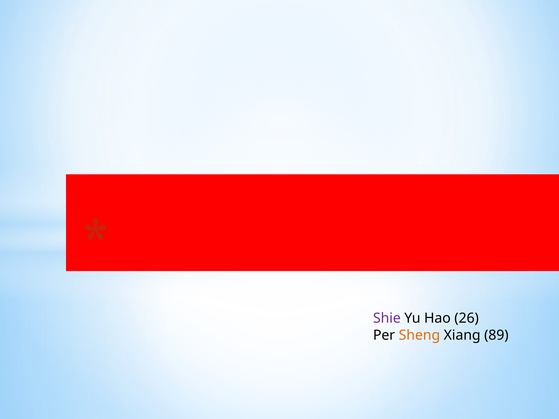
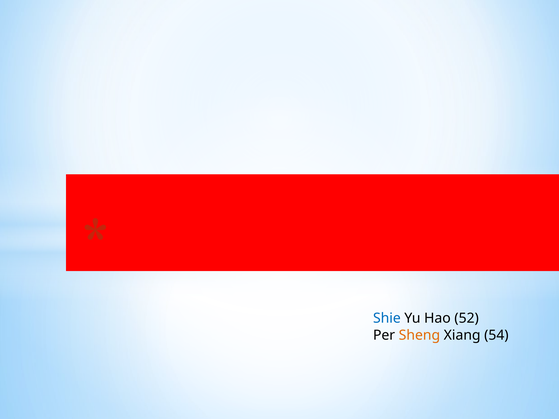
Shie colour: purple -> blue (387, 319)
26: 26 -> 52 (467, 319)
89: 89 -> 54 (496, 335)
